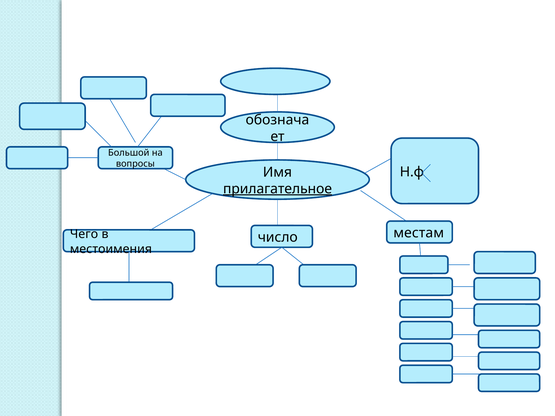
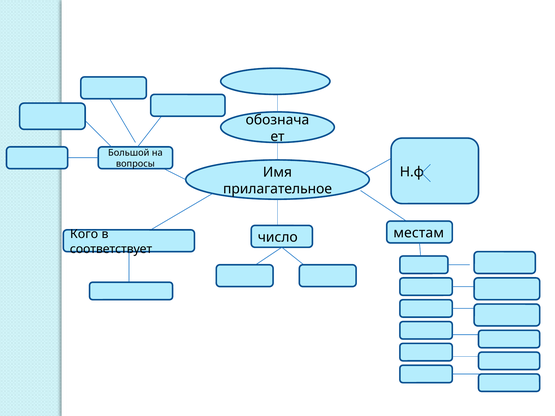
прилагательное underline: present -> none (277, 189)
Чего: Чего -> Кого (84, 234)
местоимения: местоимения -> соответствует (111, 249)
